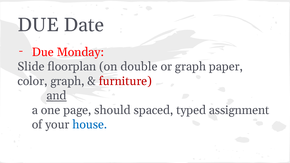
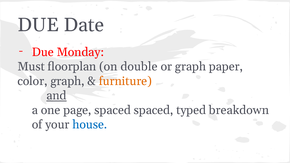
Slide: Slide -> Must (31, 67)
furniture colour: red -> orange (125, 81)
page should: should -> spaced (113, 110)
assignment: assignment -> breakdown (239, 110)
